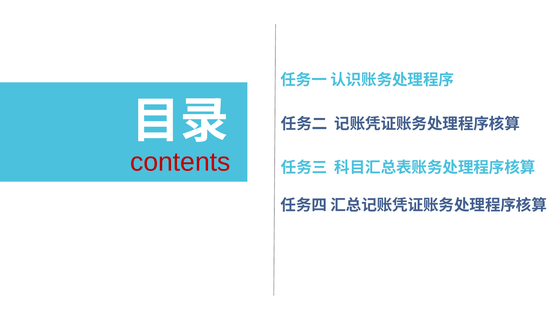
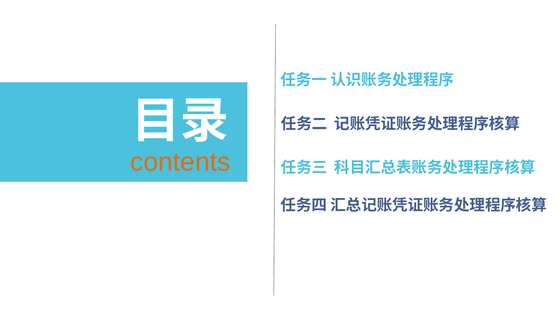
contents colour: red -> orange (180, 162)
